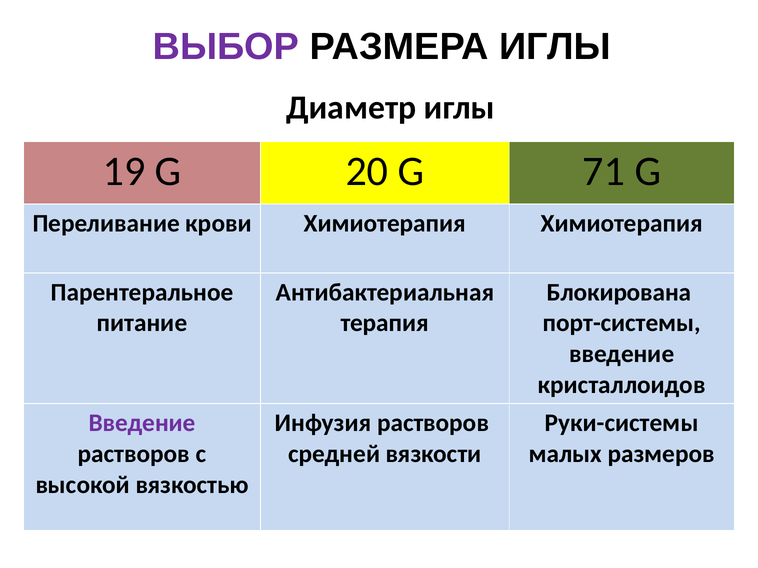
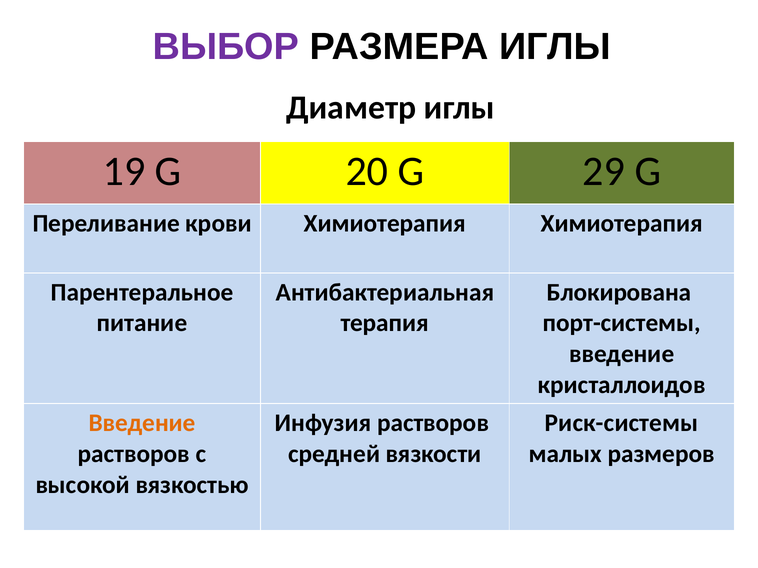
71: 71 -> 29 (604, 172)
Введение colour: purple -> orange (142, 423)
Руки-системы: Руки-системы -> Риск-системы (622, 423)
